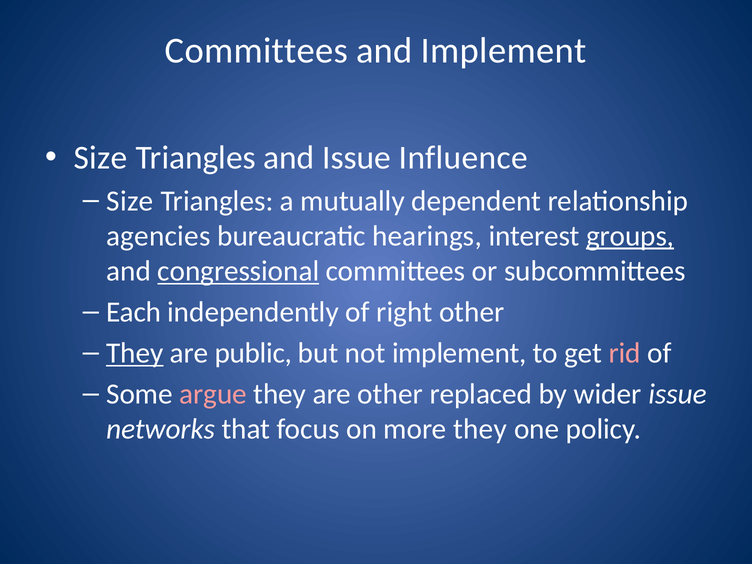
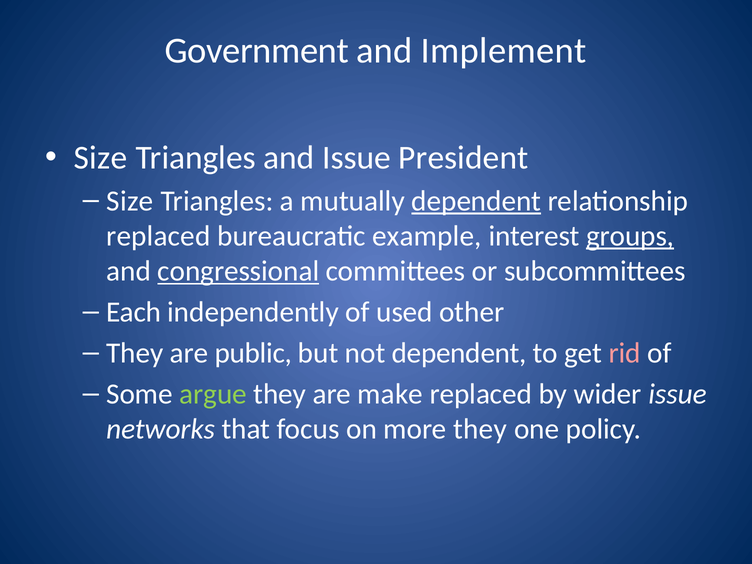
Committees: Committees -> Government (257, 51)
Influence: Influence -> President (463, 158)
dependent underline: none -> present (476, 201)
agencies: agencies -> replaced (158, 236)
hearings: hearings -> example (427, 236)
right: right -> used (404, 312)
They underline: present -> none (135, 353)
not implement: implement -> dependent (459, 353)
argue colour: pink -> light green (213, 394)
are other: other -> make (390, 394)
